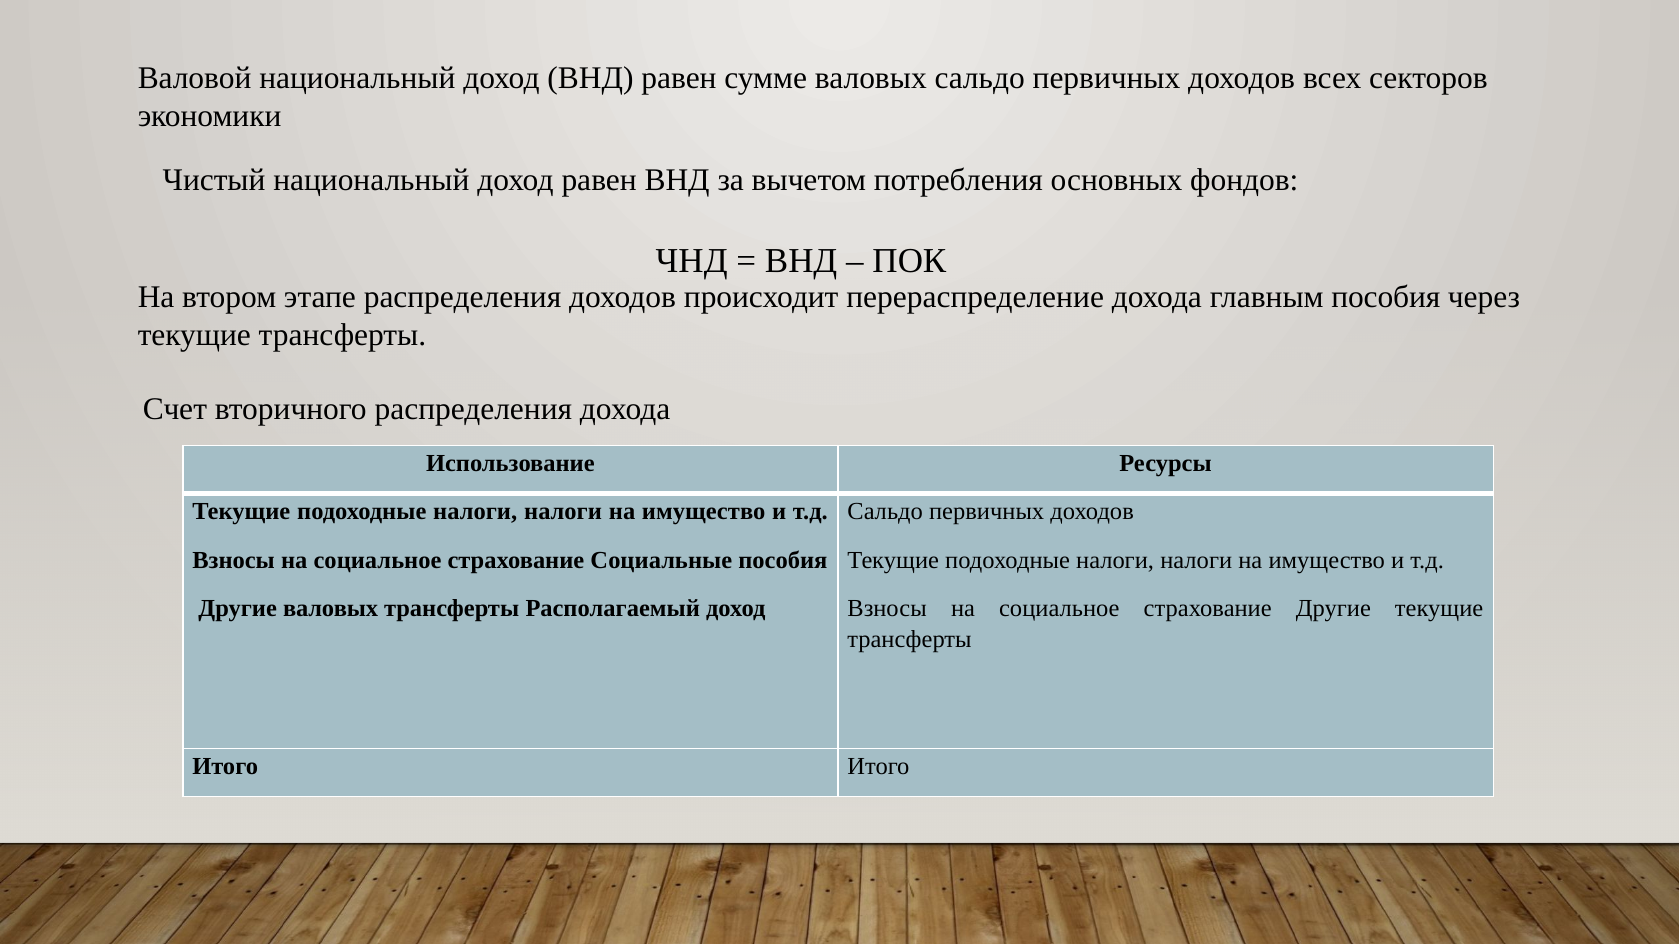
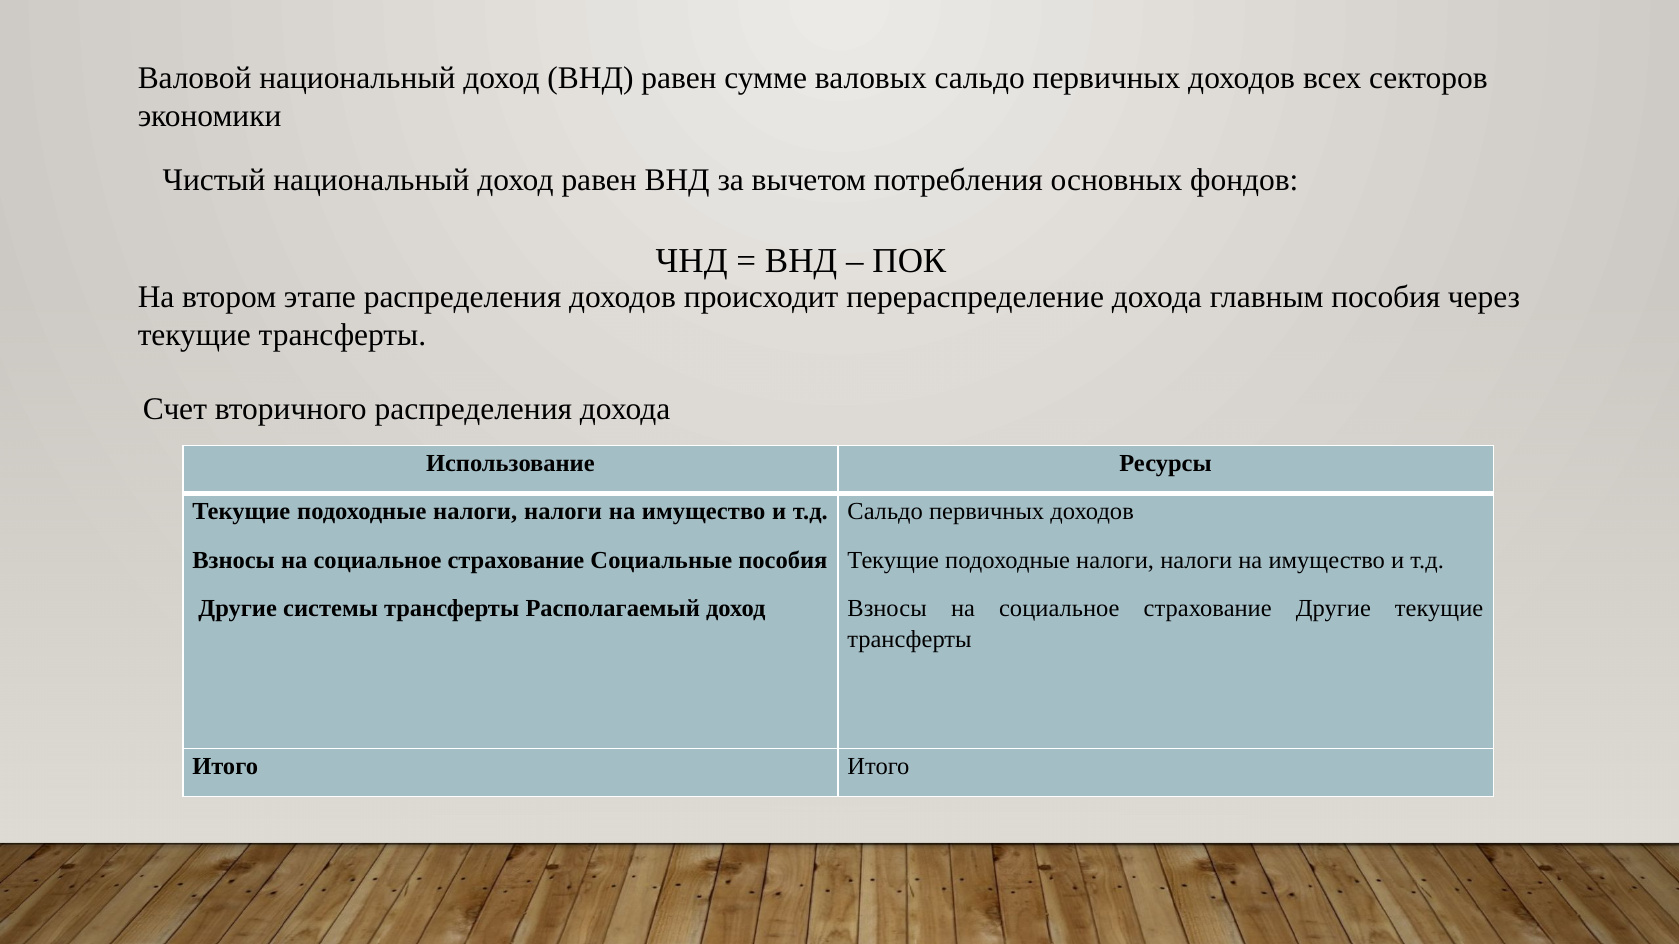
Другие валовых: валовых -> системы (331, 609)
